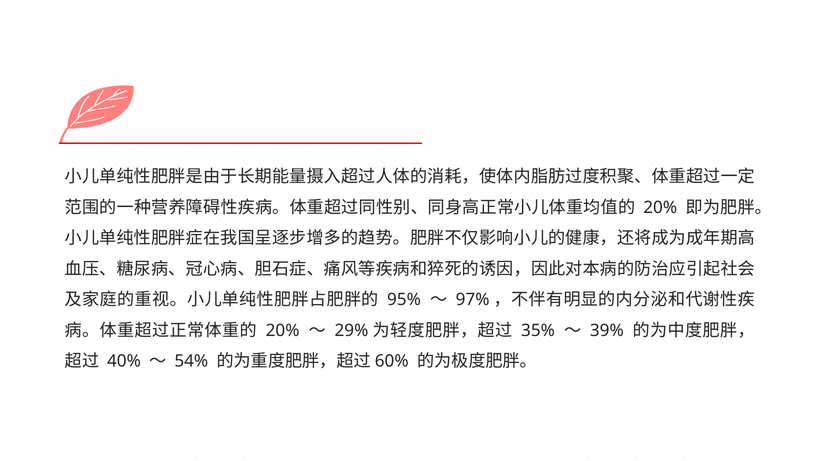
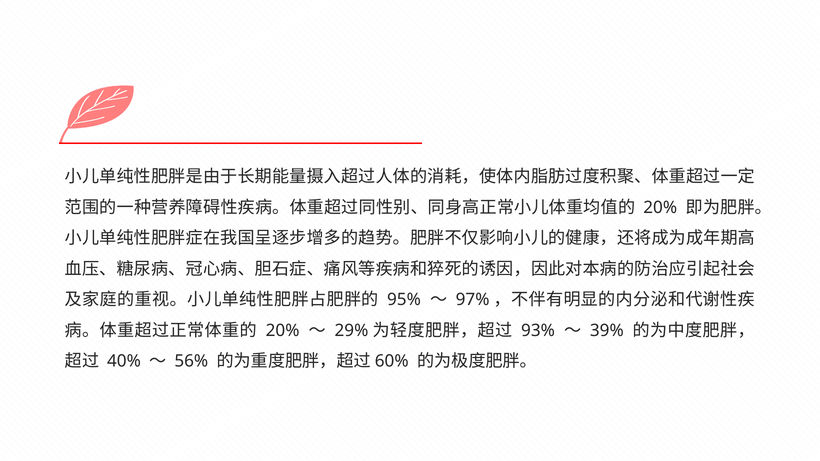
35%: 35% -> 93% (538, 331)
54%: 54% -> 56% (191, 361)
